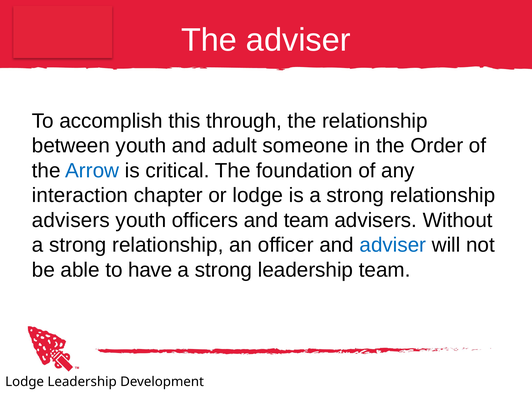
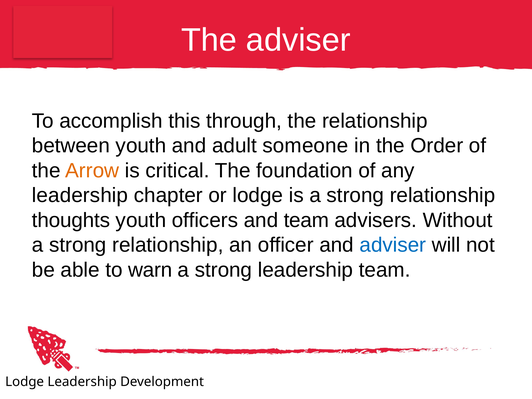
Arrow colour: blue -> orange (92, 171)
interaction: interaction -> leadership (80, 195)
advisers: advisers -> thoughts (71, 220)
have: have -> warn (150, 270)
